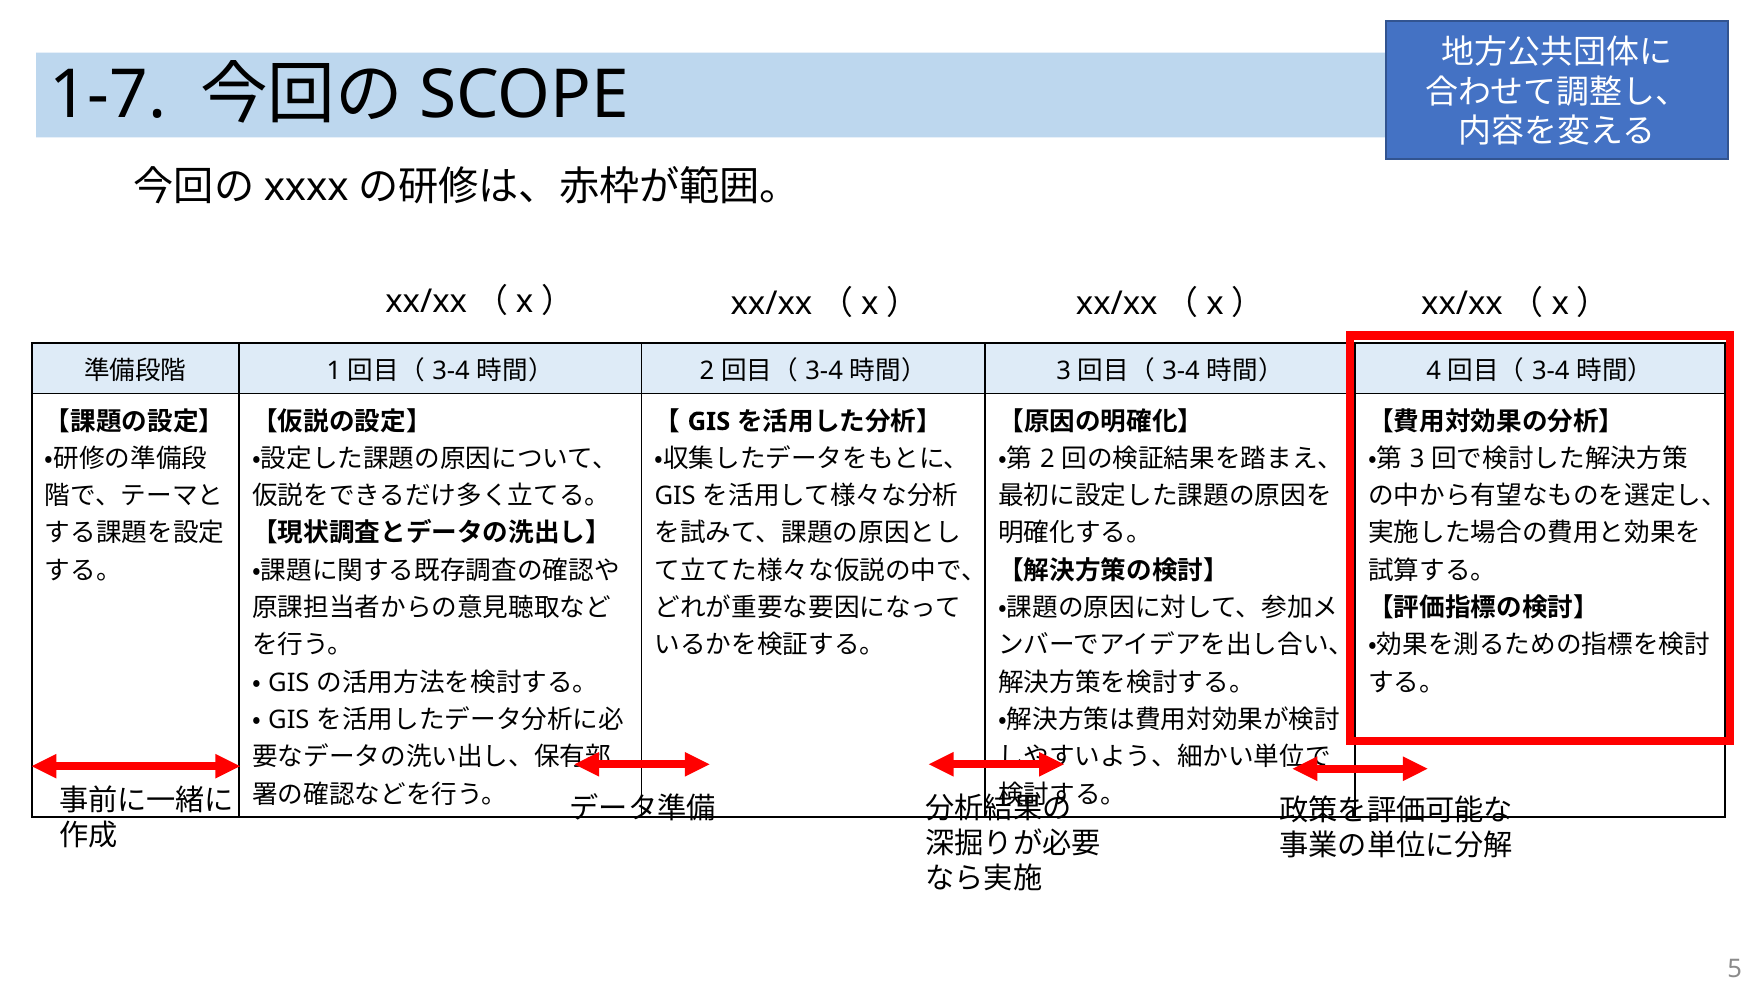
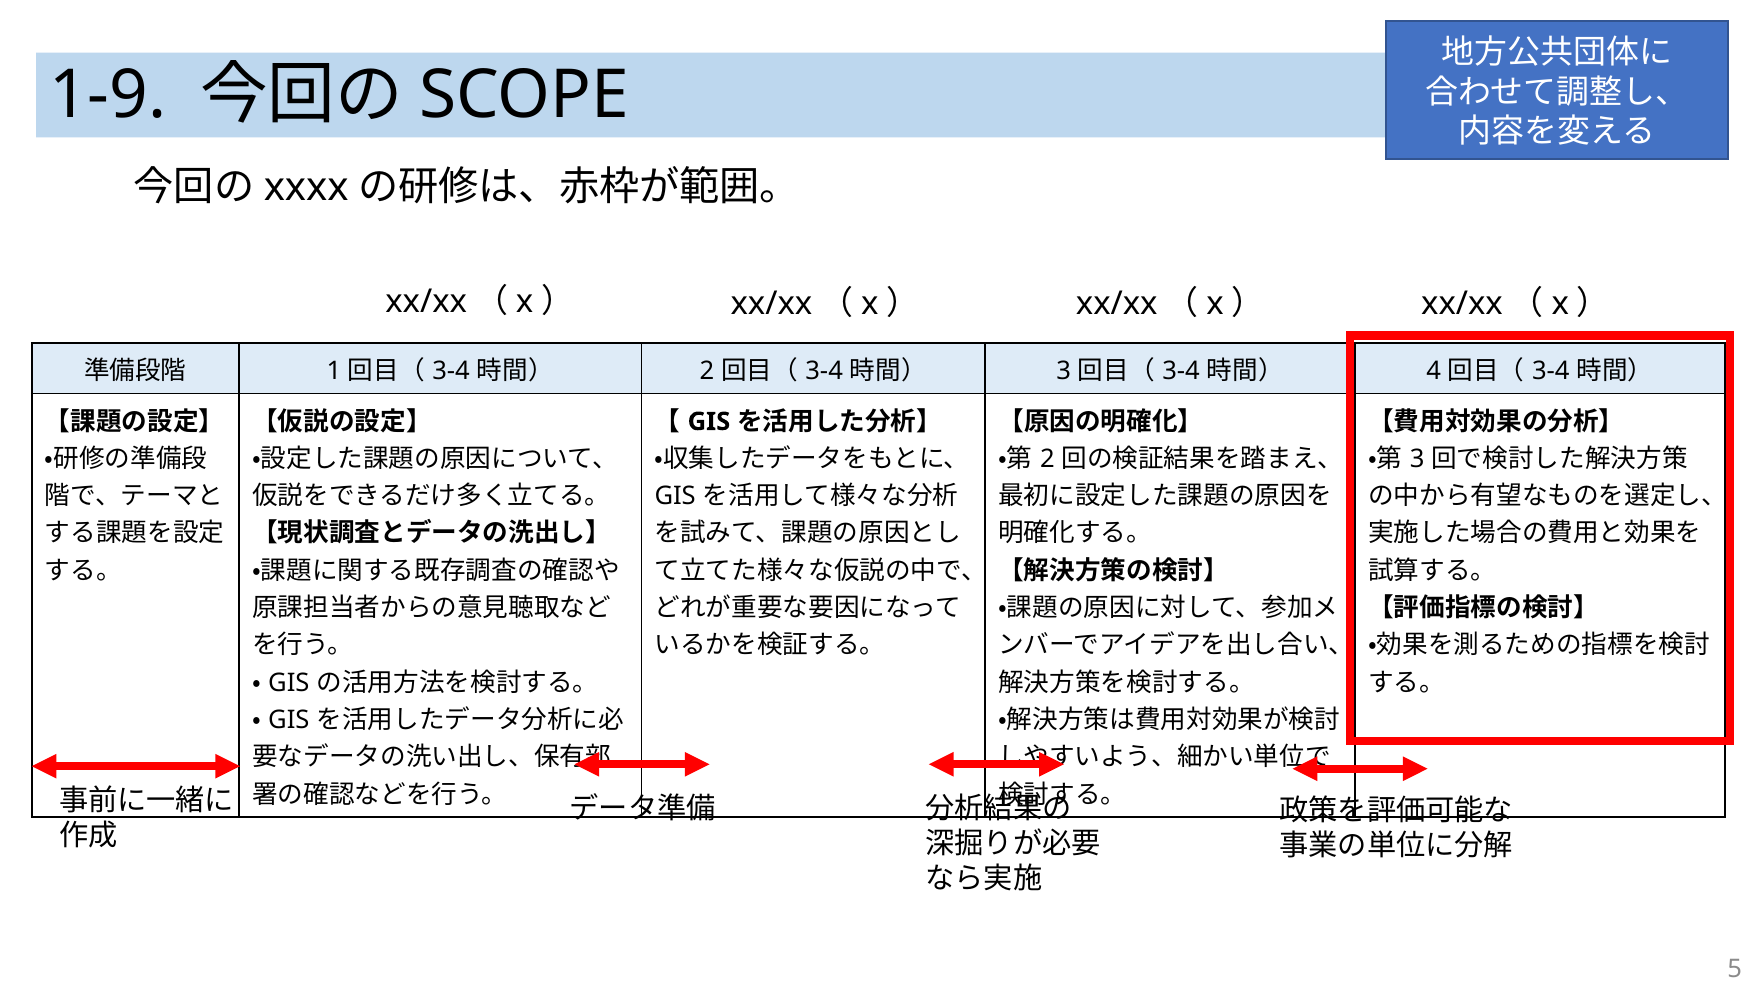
1-7: 1-7 -> 1-9 (108, 95)
